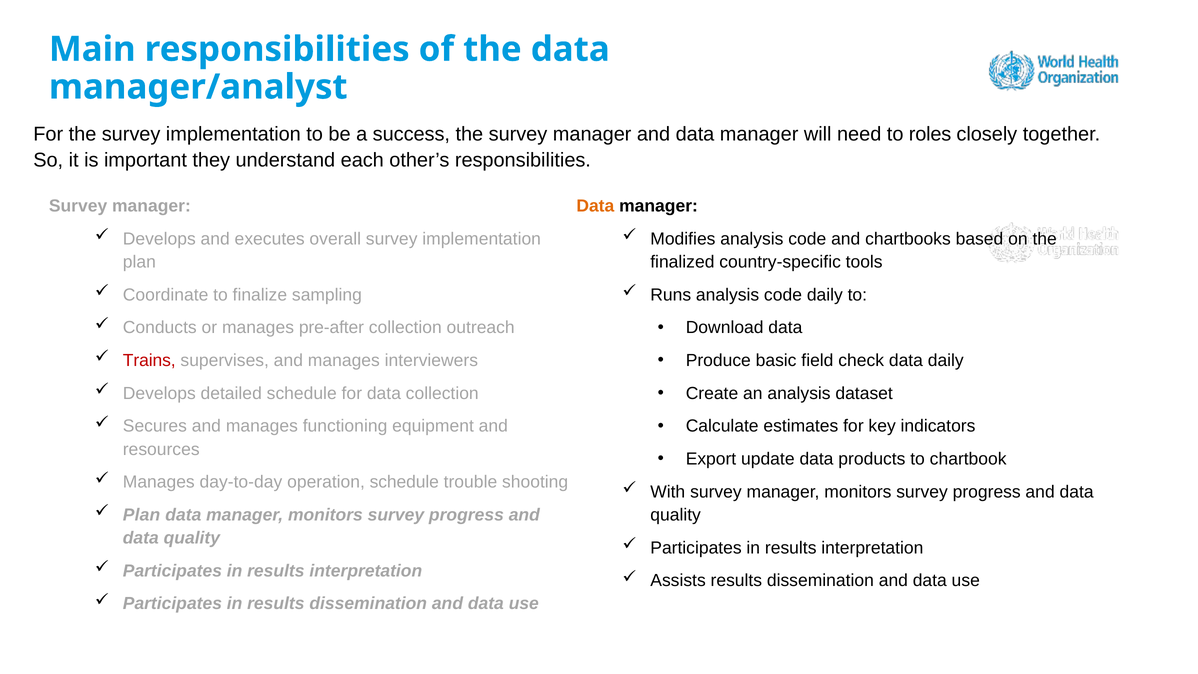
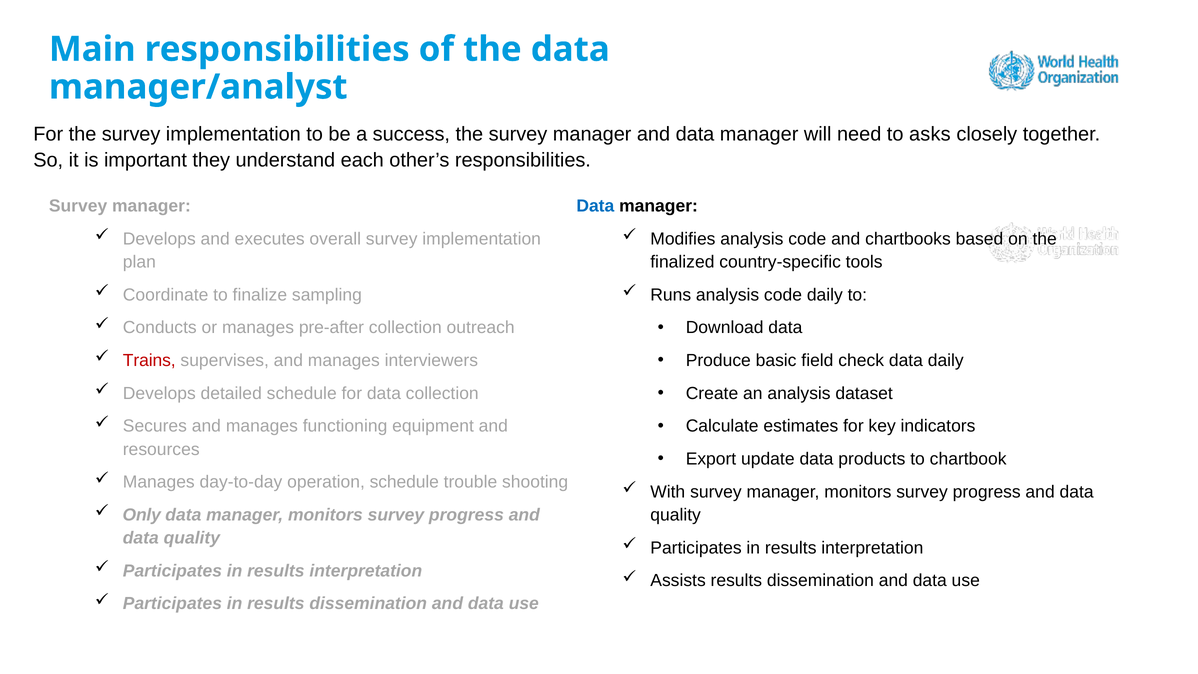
roles: roles -> asks (930, 134)
Data colour: orange -> blue (595, 206)
Plan: Plan -> Only (142, 515)
